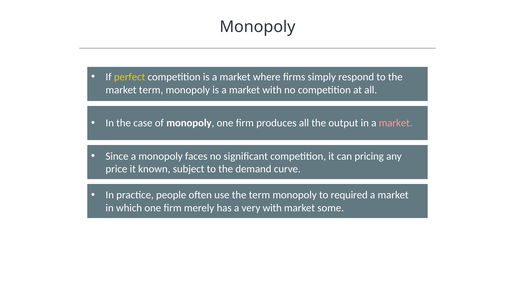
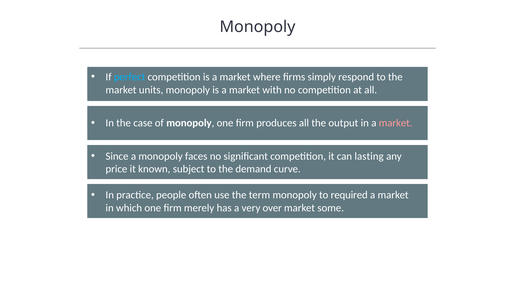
perfect colour: yellow -> light blue (130, 77)
market term: term -> units (151, 90)
pricing: pricing -> lasting (369, 156)
very with: with -> over (272, 208)
